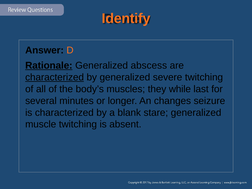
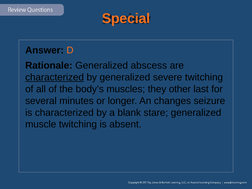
Identify: Identify -> Special (126, 19)
Rationale underline: present -> none (49, 66)
while: while -> other (180, 89)
